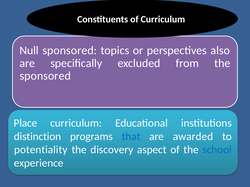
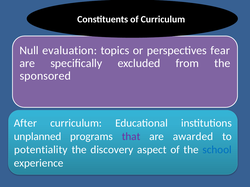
sponsored: sponsored -> evaluation (70, 51)
also: also -> fear (220, 51)
Place: Place -> After (25, 123)
distinction: distinction -> unplanned (38, 137)
that colour: blue -> purple (131, 137)
